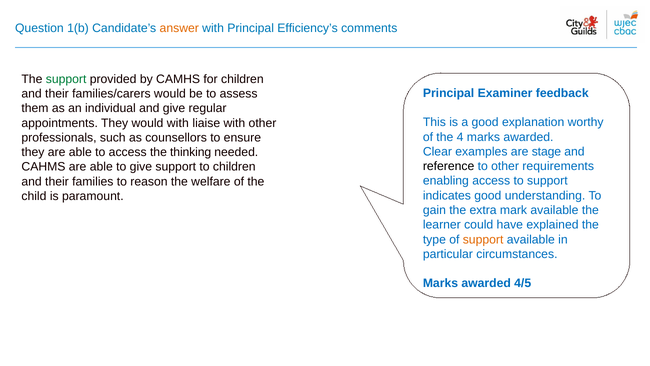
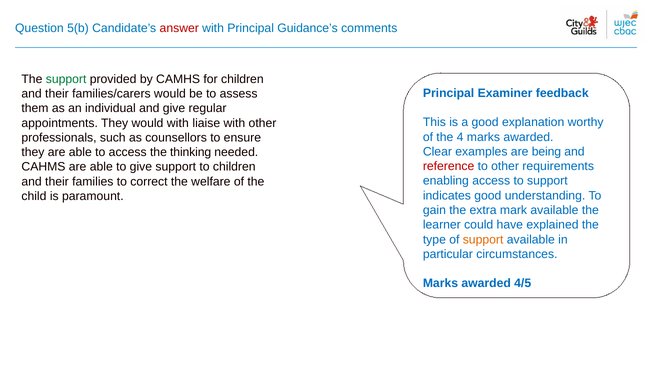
1(b: 1(b -> 5(b (78, 28)
answer colour: orange -> red (179, 28)
Efficiency’s: Efficiency’s -> Guidance’s (308, 28)
stage: stage -> being (546, 152)
reference colour: black -> red (449, 166)
reason: reason -> correct (149, 181)
